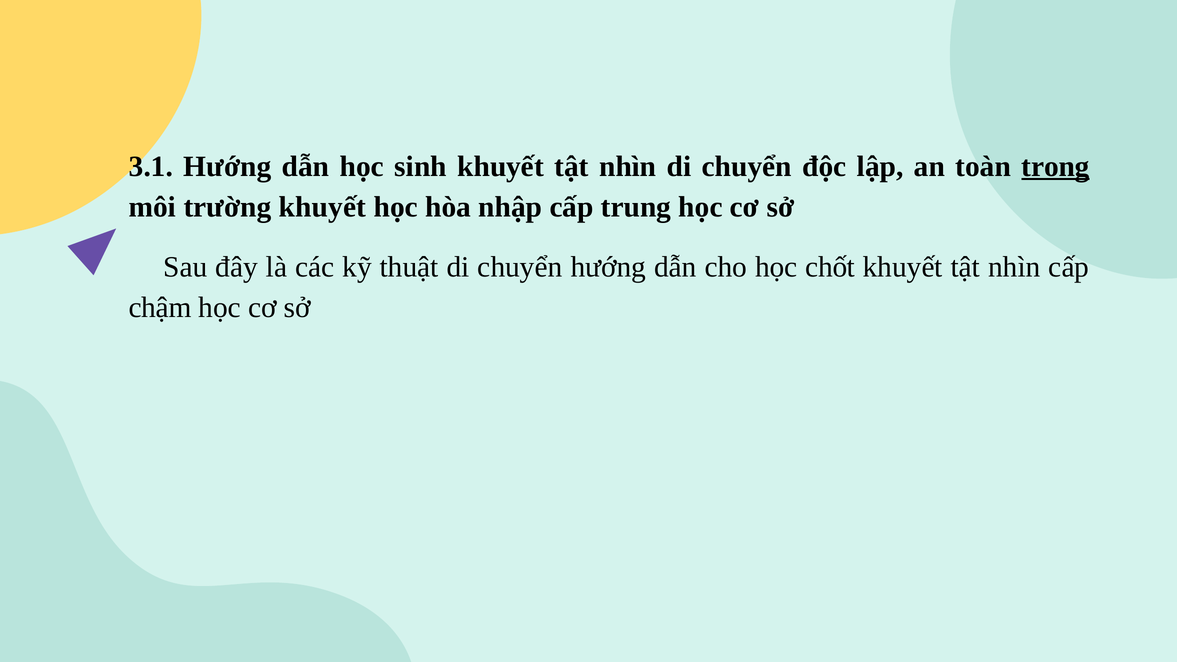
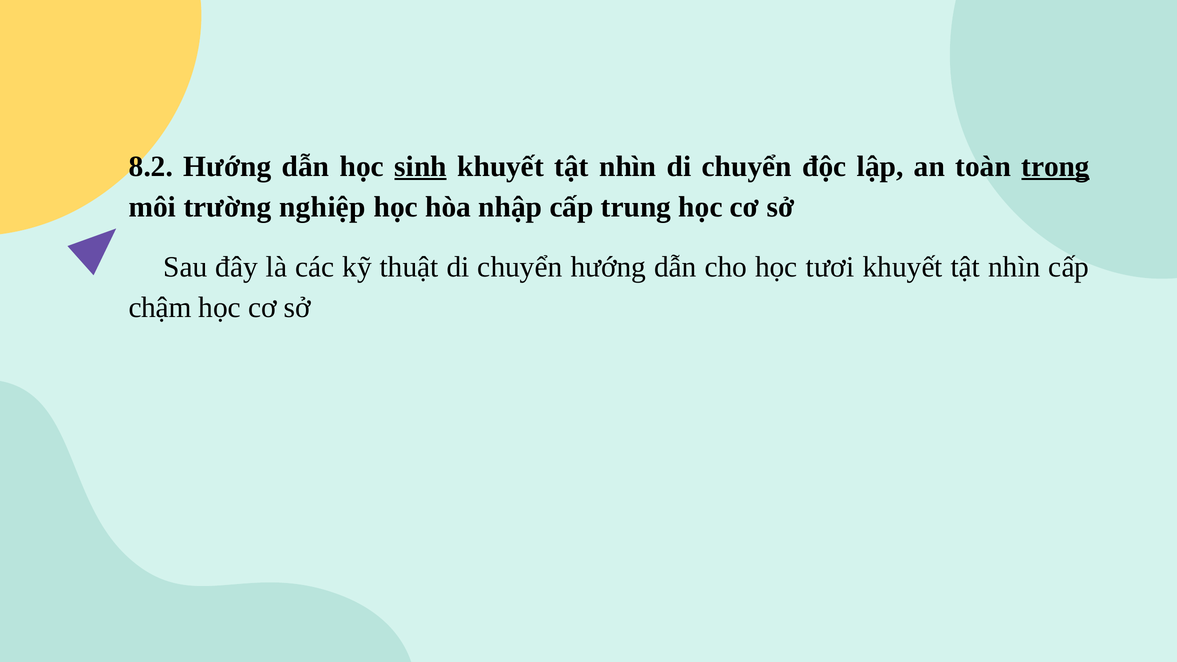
3.1: 3.1 -> 8.2 (151, 166)
sinh underline: none -> present (421, 166)
trường khuyết: khuyết -> nghiệp (322, 207)
chốt: chốt -> tươi (830, 267)
